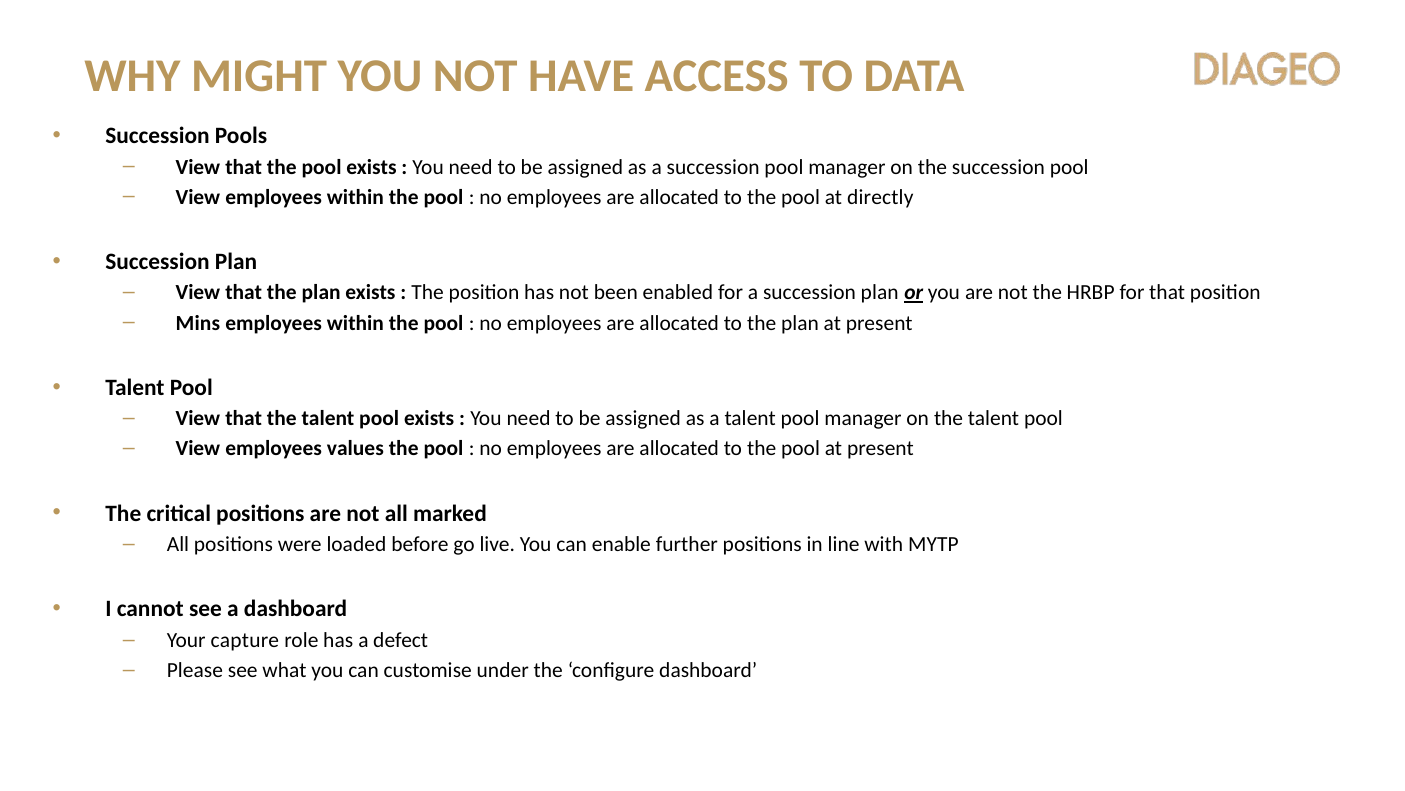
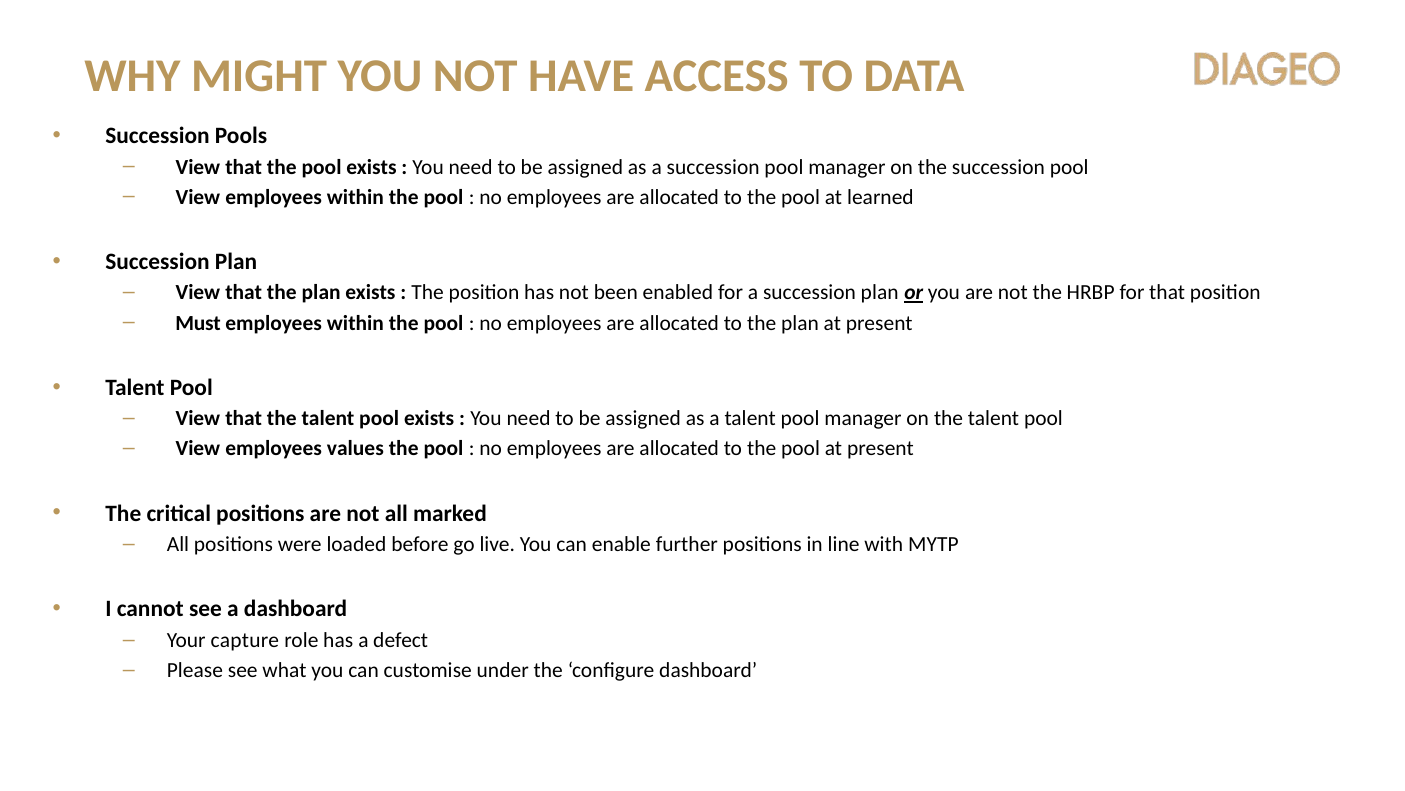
directly: directly -> learned (880, 197)
Mins: Mins -> Must (198, 323)
